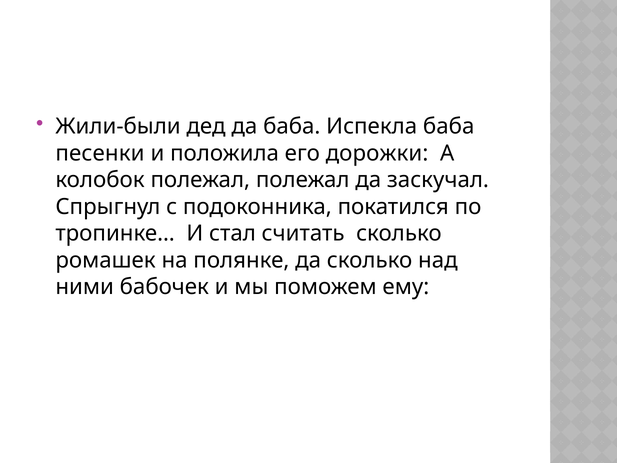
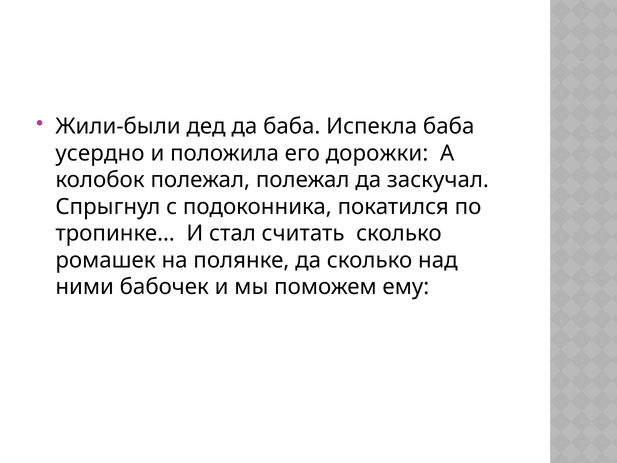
песенки: песенки -> усердно (100, 153)
